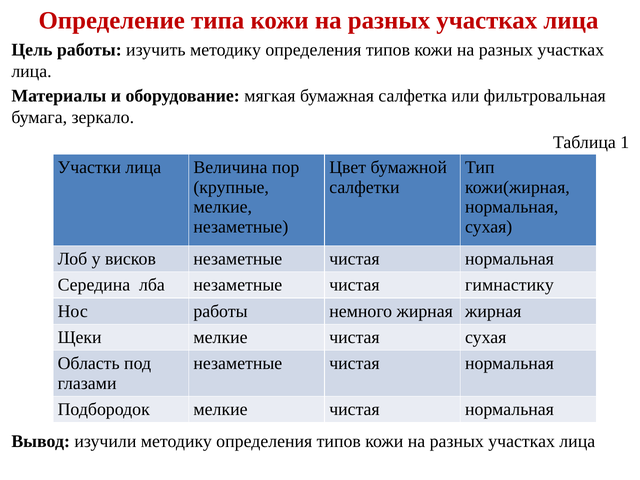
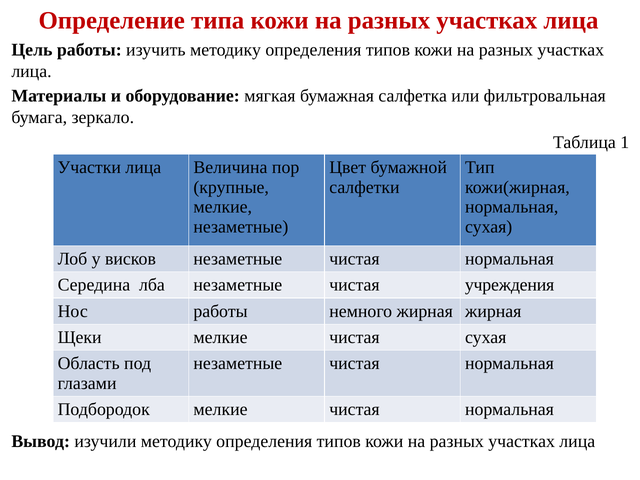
гимнастику: гимнастику -> учреждения (510, 285)
